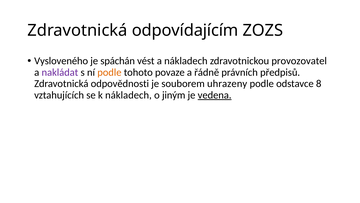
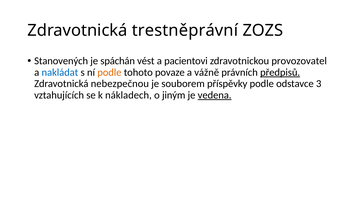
odpovídajícím: odpovídajícím -> trestněprávní (185, 30)
Vysloveného: Vysloveného -> Stanovených (61, 61)
a nákladech: nákladech -> pacientovi (186, 61)
nakládat colour: purple -> blue (60, 72)
řádně: řádně -> vážně (207, 72)
předpisů underline: none -> present (280, 72)
odpovědnosti: odpovědnosti -> nebezpečnou (120, 84)
uhrazeny: uhrazeny -> příspěvky (227, 84)
8: 8 -> 3 (319, 84)
